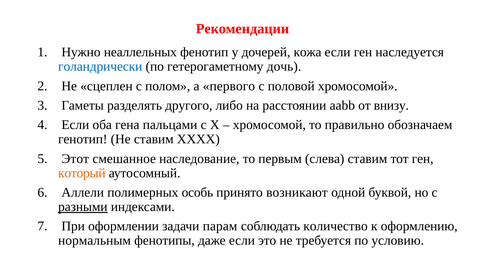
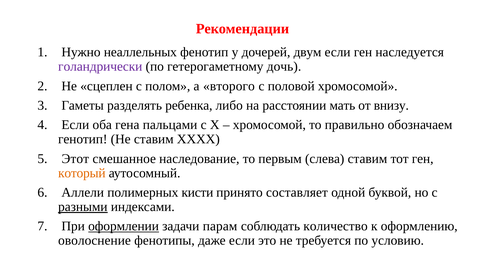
кожа: кожа -> двум (308, 52)
голандрически colour: blue -> purple (100, 67)
первого: первого -> второго (229, 86)
другого: другого -> ребенка (189, 105)
aabb: aabb -> мать (342, 105)
особь: особь -> кисти (197, 193)
возникают: возникают -> составляет (297, 193)
оформлении underline: none -> present (124, 226)
нормальным: нормальным -> оволоснение (95, 241)
